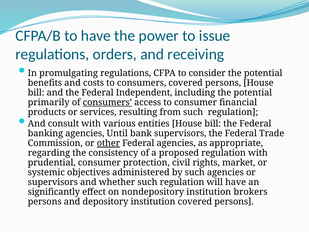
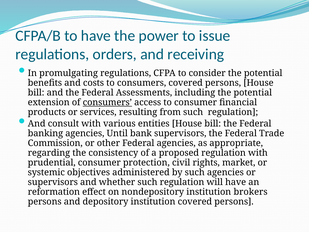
Independent: Independent -> Assessments (144, 92)
primarily: primarily -> extension (49, 102)
other underline: present -> none (108, 143)
significantly: significantly -> reformation (54, 192)
